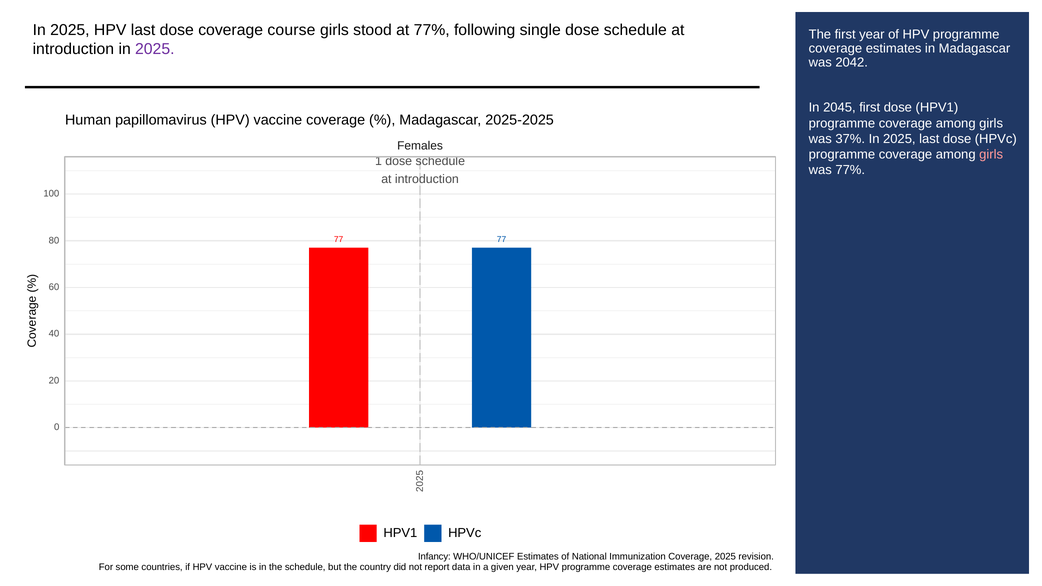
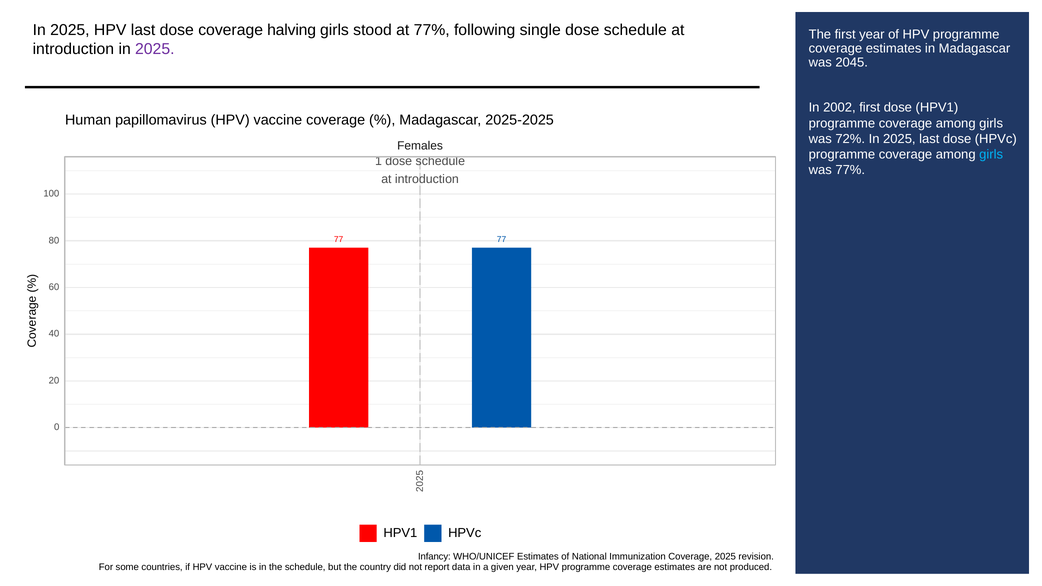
course: course -> halving (292, 30)
2042: 2042 -> 2045 (852, 62)
2045: 2045 -> 2002 (839, 108)
37%: 37% -> 72% (850, 139)
girls colour: pink -> light blue (991, 155)
